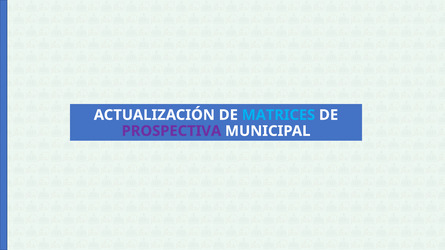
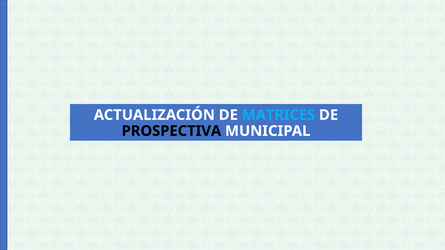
PROSPECTIVA colour: purple -> black (171, 131)
